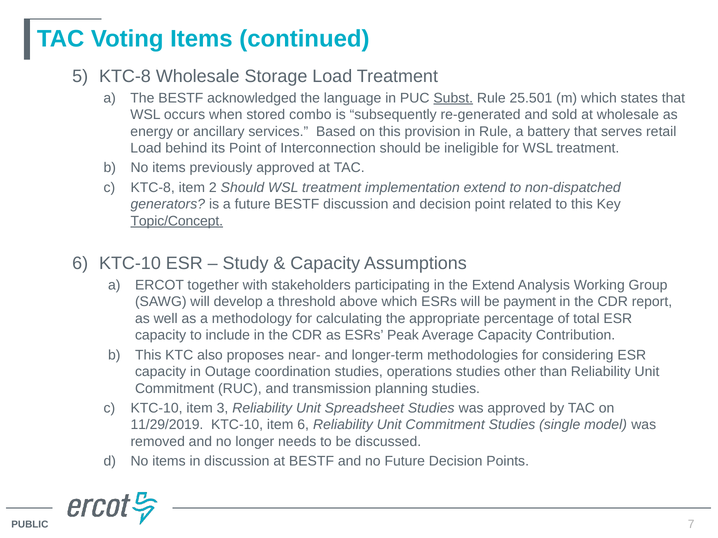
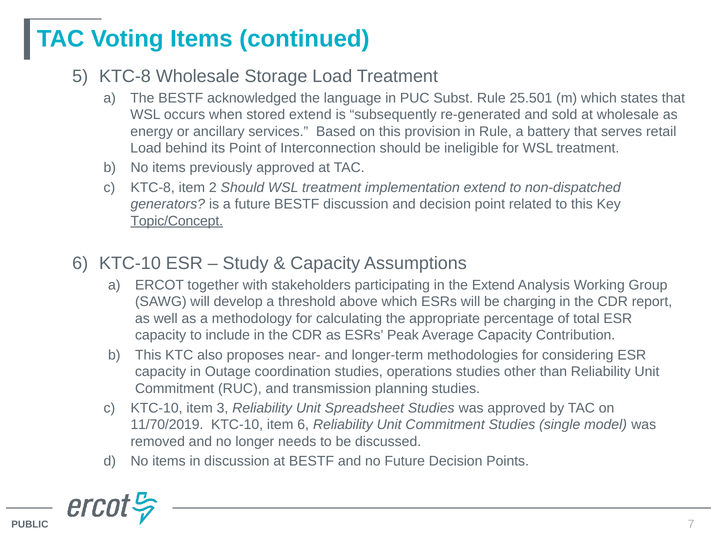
Subst underline: present -> none (453, 98)
stored combo: combo -> extend (310, 115)
payment: payment -> charging (530, 302)
11/29/2019: 11/29/2019 -> 11/70/2019 (167, 425)
